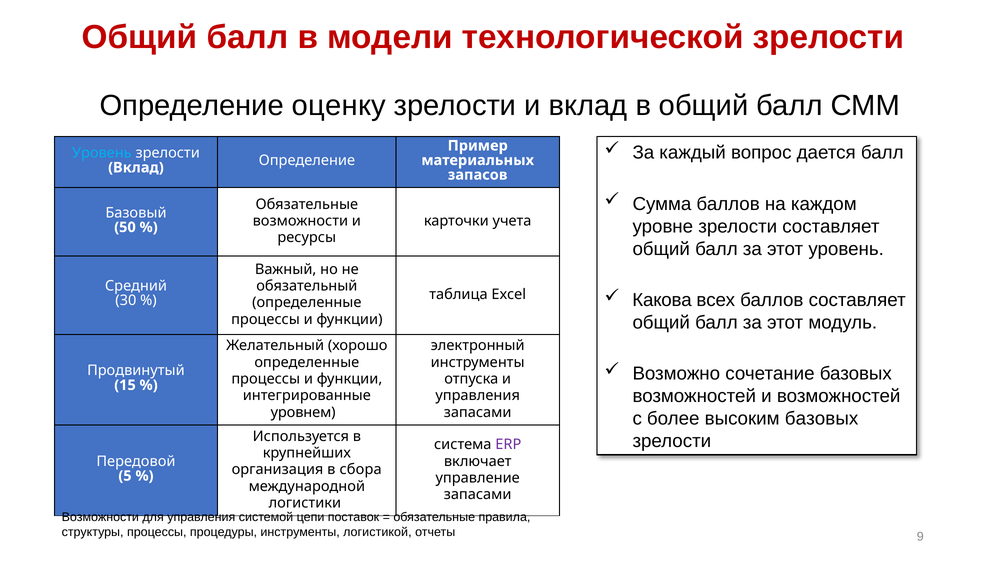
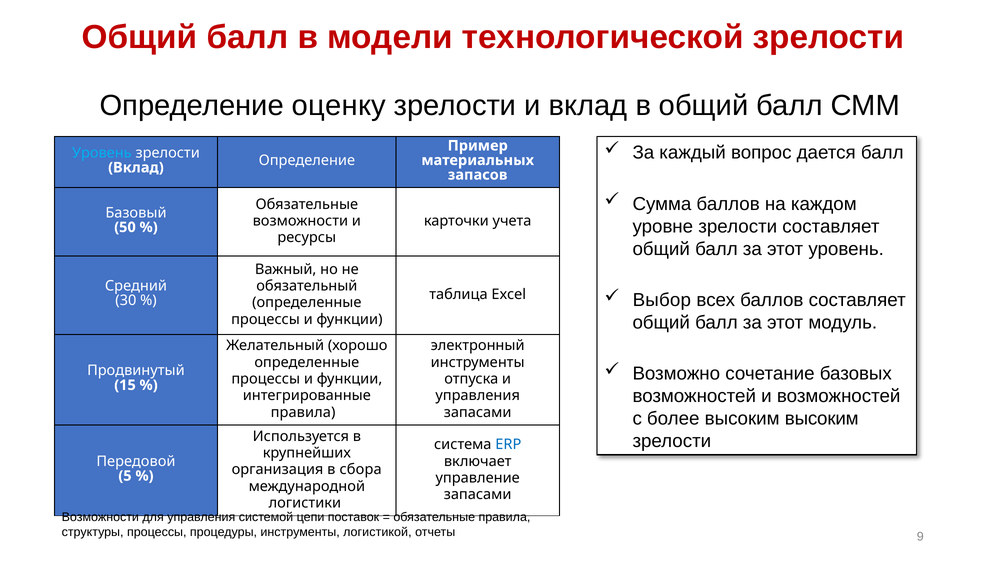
Какова: Какова -> Выбор (662, 300)
уровнем: уровнем -> правила (303, 413)
высоким базовых: базовых -> высоким (822, 419)
ERP colour: purple -> blue (508, 445)
